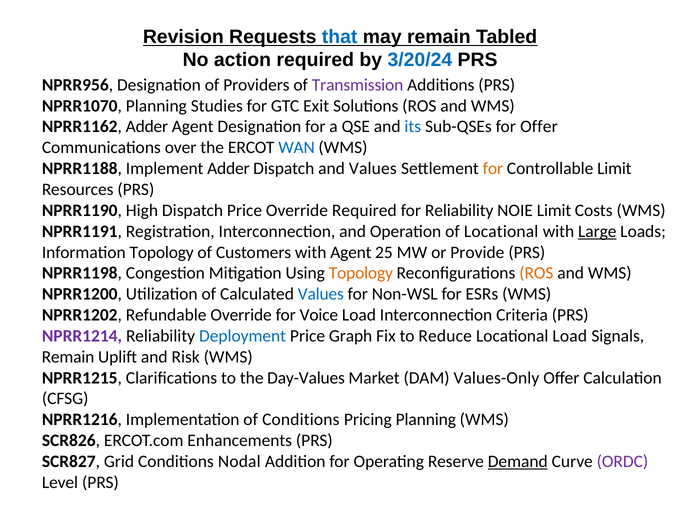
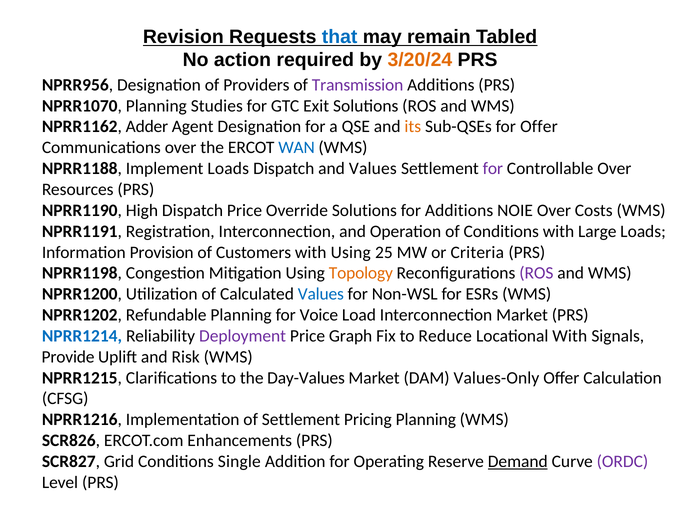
3/20/24 colour: blue -> orange (420, 60)
its colour: blue -> orange (413, 127)
Implement Adder: Adder -> Loads (228, 169)
for colour: orange -> purple (493, 169)
Controllable Limit: Limit -> Over (614, 169)
Override Required: Required -> Solutions (364, 211)
for Reliability: Reliability -> Additions (459, 211)
NOIE Limit: Limit -> Over (554, 211)
of Locational: Locational -> Conditions (501, 232)
Large underline: present -> none (597, 232)
Information Topology: Topology -> Provision (162, 253)
with Agent: Agent -> Using (351, 253)
Provide: Provide -> Criteria (477, 253)
ROS colour: orange -> purple (536, 273)
Refundable Override: Override -> Planning (241, 315)
Interconnection Criteria: Criteria -> Market (522, 315)
NPRR1214 colour: purple -> blue (82, 336)
Deployment colour: blue -> purple (243, 336)
Locational Load: Load -> With (570, 336)
Remain: Remain -> Provide (68, 357)
of Conditions: Conditions -> Settlement (301, 420)
Nodal: Nodal -> Single (239, 462)
